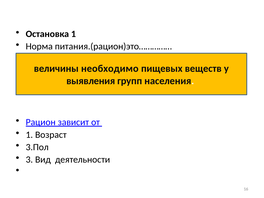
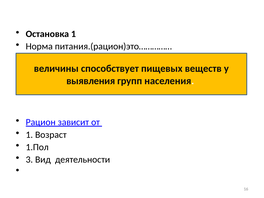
необходимо: необходимо -> способствует (110, 69)
3.Пол: 3.Пол -> 1.Пол (37, 147)
